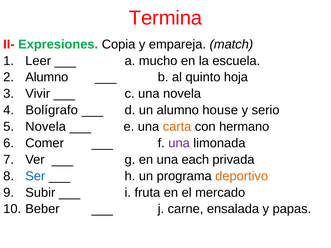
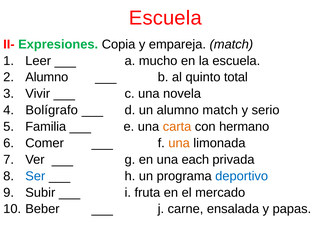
Termina: Termina -> Escuela (165, 18)
hoja: hoja -> total (236, 77)
alumno house: house -> match (220, 110)
Novela: Novela -> Familia (46, 127)
una colour: purple -> orange (179, 143)
deportivo colour: orange -> blue (242, 176)
